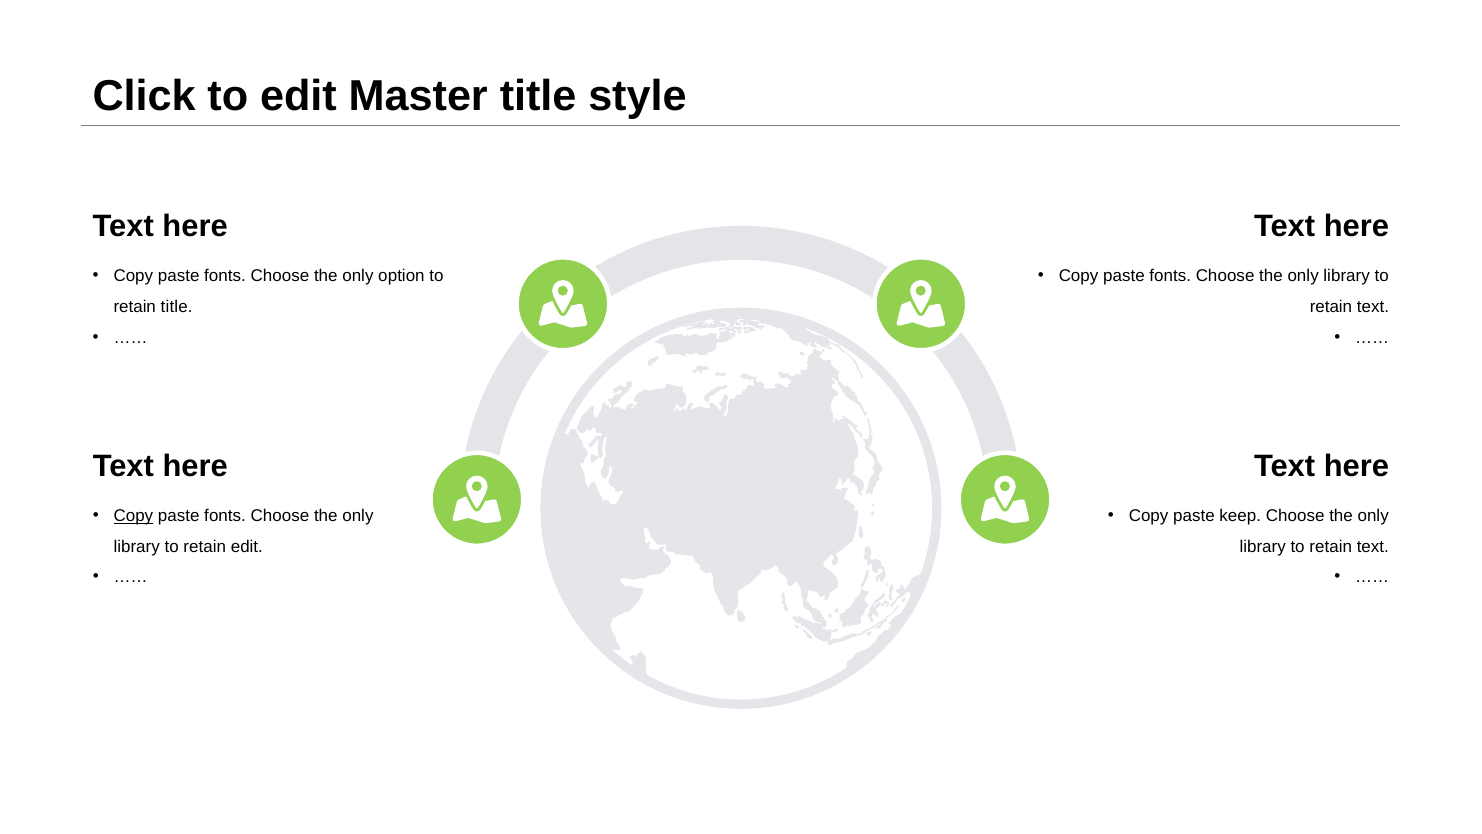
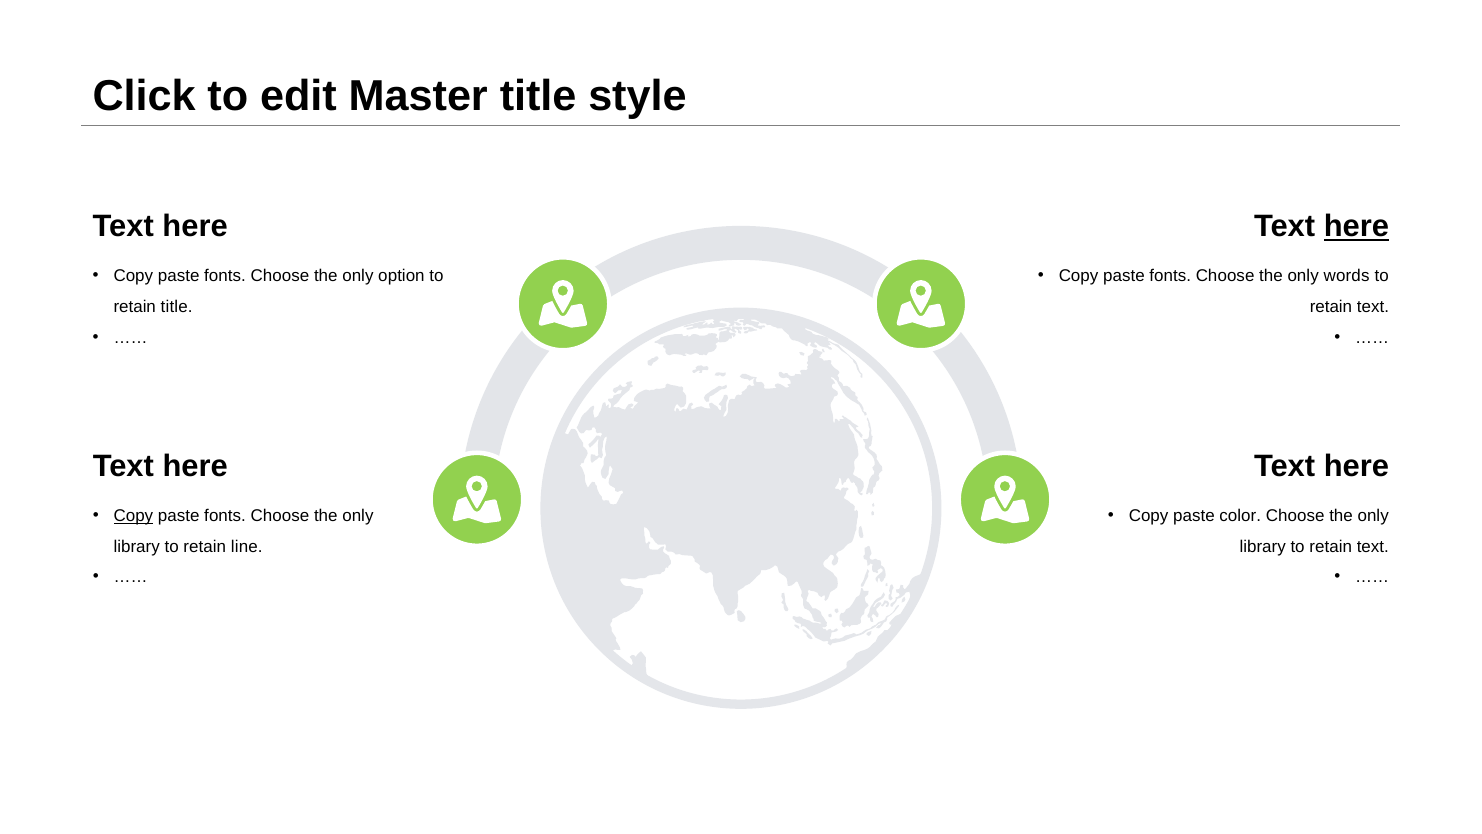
here underline: none -> present (1356, 227)
library: library -> words (1347, 276)
keep: keep -> color (1240, 516)
retain edit: edit -> line (247, 546)
